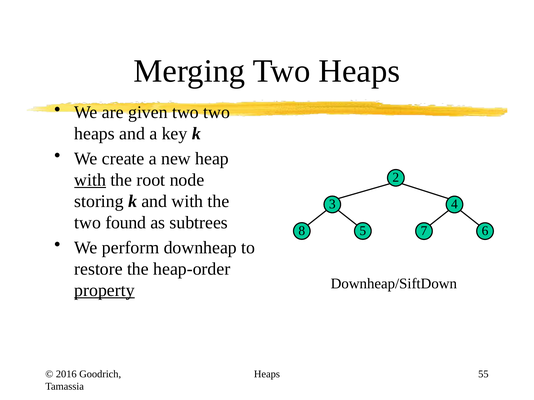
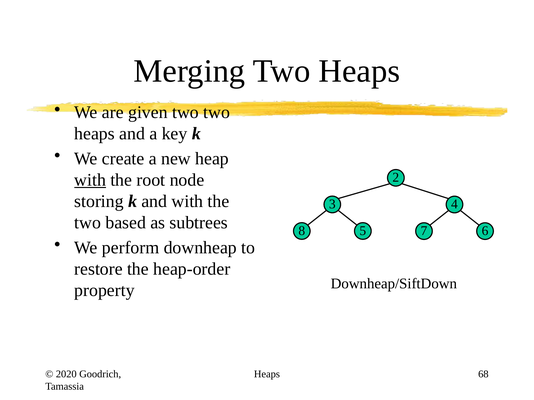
found: found -> based (126, 223)
property underline: present -> none (104, 290)
2016: 2016 -> 2020 (66, 375)
55: 55 -> 68 (483, 375)
